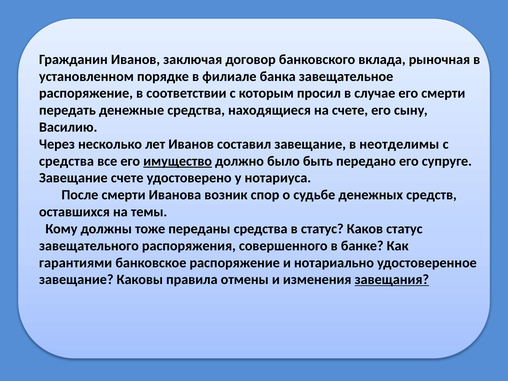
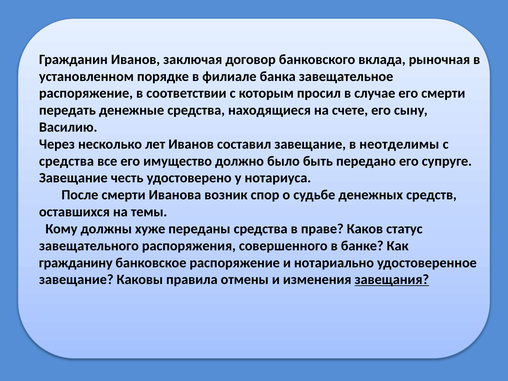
имущество underline: present -> none (178, 161)
Завещание счете: счете -> честь (127, 178)
тоже: тоже -> хуже (150, 229)
в статус: статус -> праве (322, 229)
гарантиями: гарантиями -> гражданину (76, 263)
